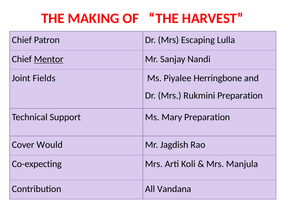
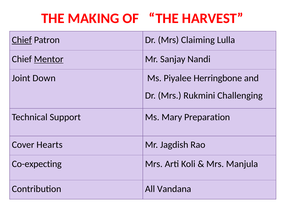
Chief underline: none -> present (22, 40)
Escaping: Escaping -> Claiming (198, 40)
Fields: Fields -> Down (44, 78)
Rukmini Preparation: Preparation -> Challenging (240, 96)
Would: Would -> Hearts (50, 145)
